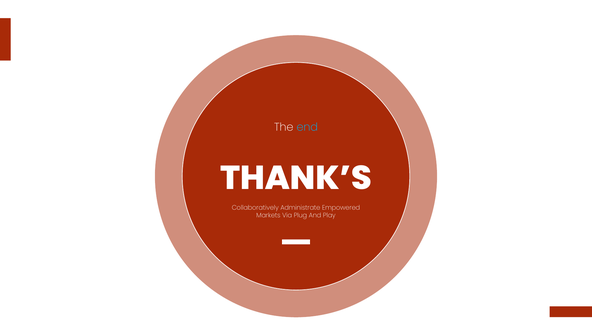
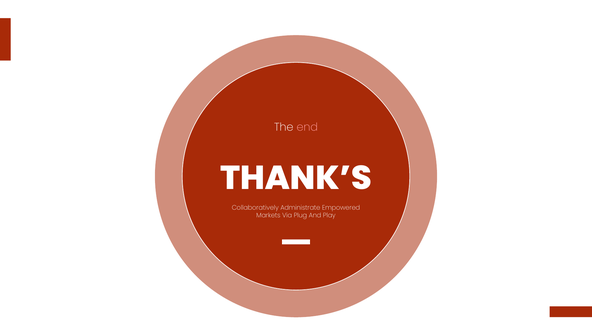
end colour: light blue -> pink (307, 127)
